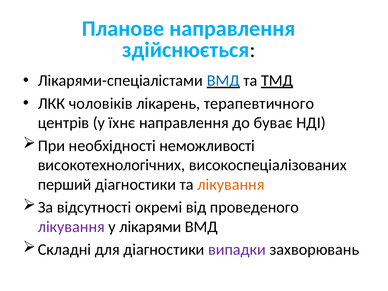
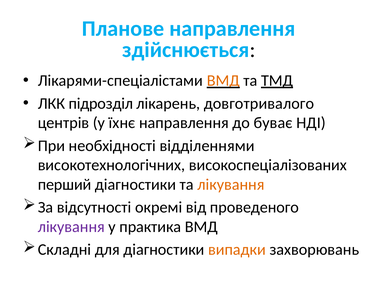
ВМД colour: blue -> orange (223, 81)
чоловіків: чоловіків -> підрозділ (101, 103)
терапевтичного: терапевтичного -> довготривалого (259, 103)
неможливості: неможливості -> відділеннями (207, 146)
лікарями: лікарями -> практика (150, 227)
випадки colour: purple -> orange (237, 250)
